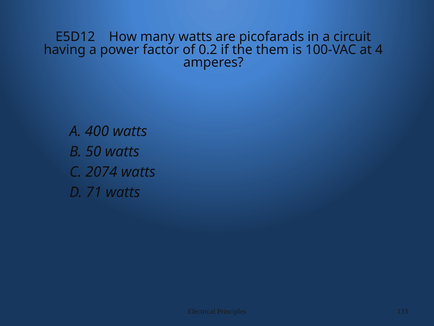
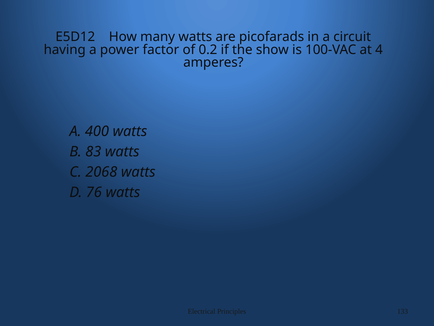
them: them -> show (272, 50)
50: 50 -> 83 (93, 151)
2074: 2074 -> 2068 (101, 172)
71: 71 -> 76 (94, 192)
